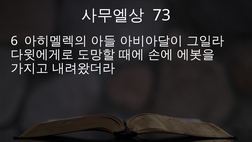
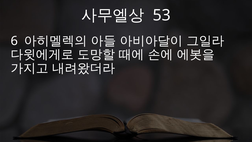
73: 73 -> 53 (162, 15)
